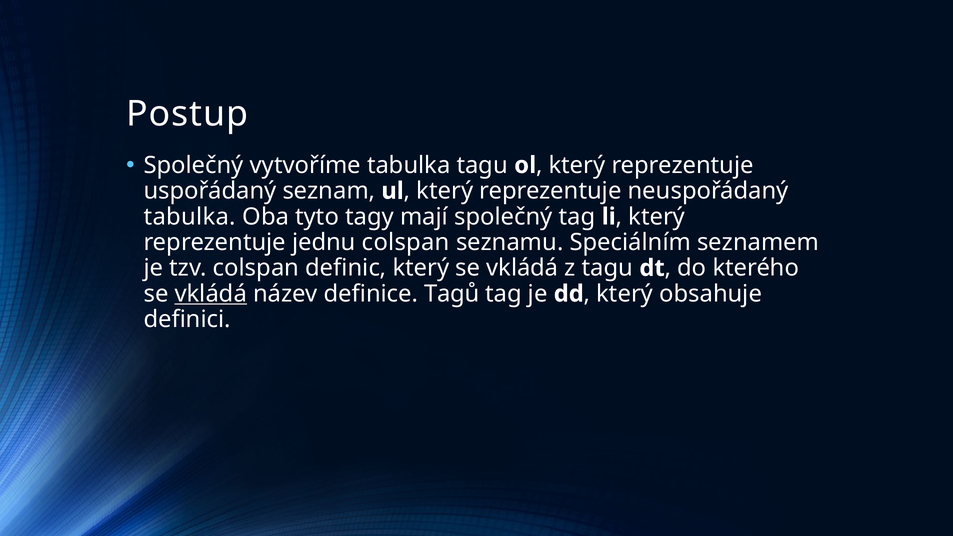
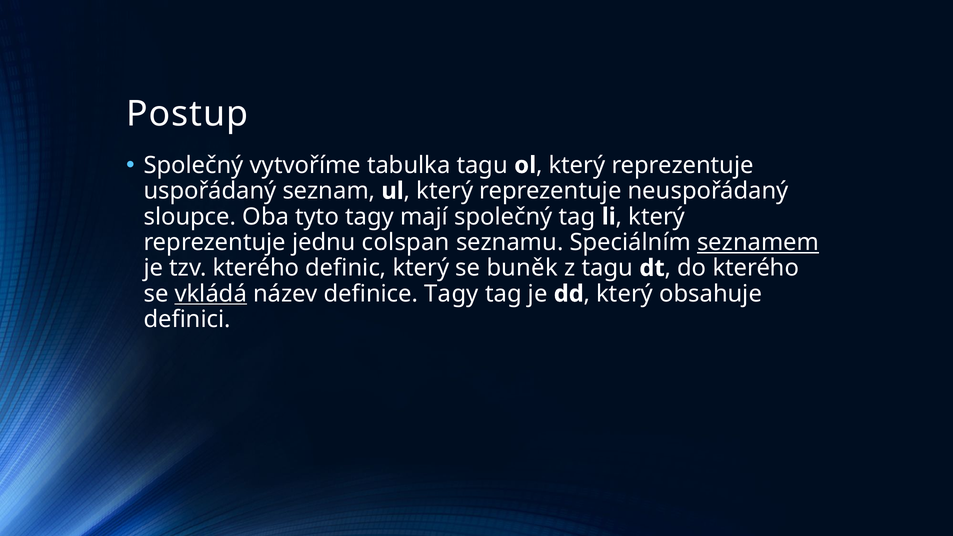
tabulka: tabulka -> sloupce (190, 217)
seznamem underline: none -> present (758, 242)
tzv colspan: colspan -> kterého (256, 268)
který se vkládá: vkládá -> buněk (522, 268)
definice Tagů: Tagů -> Tagy (452, 294)
